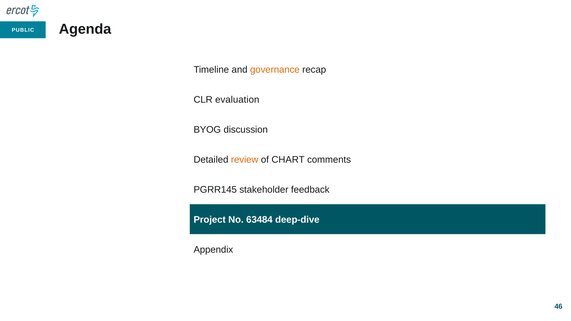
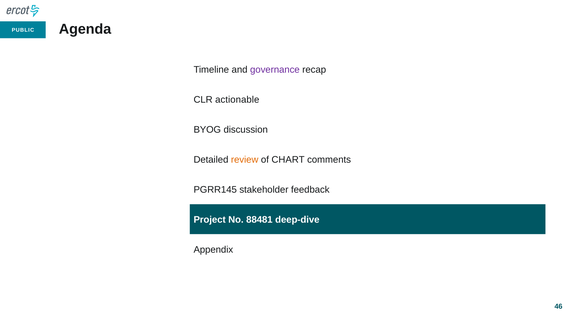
governance colour: orange -> purple (275, 70)
evaluation: evaluation -> actionable (237, 100)
63484: 63484 -> 88481 (259, 220)
